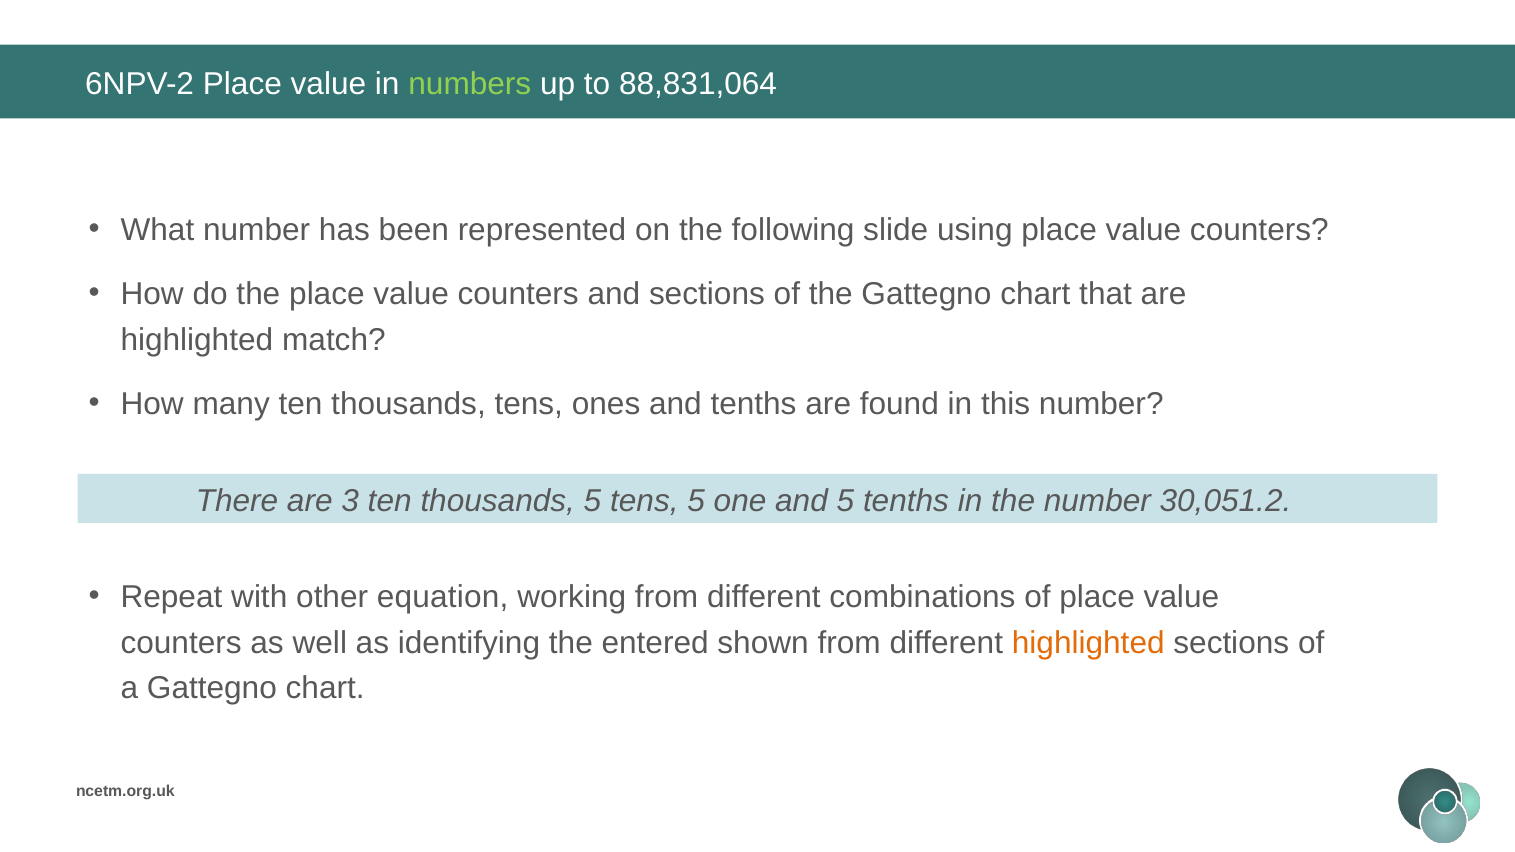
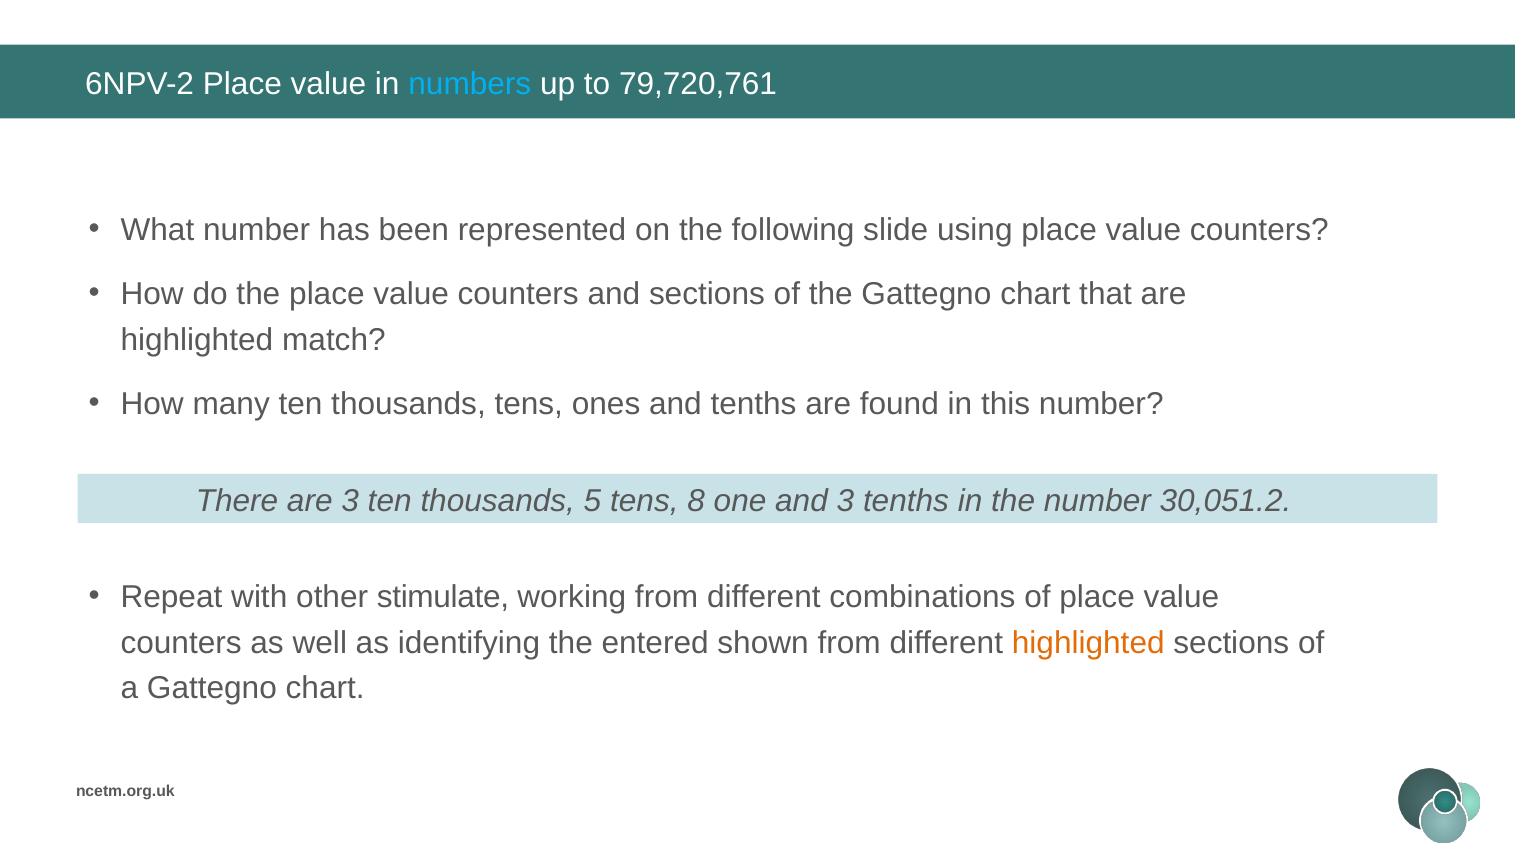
numbers colour: light green -> light blue (470, 85)
88,831,064: 88,831,064 -> 79,720,761 (698, 85)
tens 5: 5 -> 8 (696, 501)
and 5: 5 -> 3 (845, 501)
equation: equation -> stimulate (443, 597)
